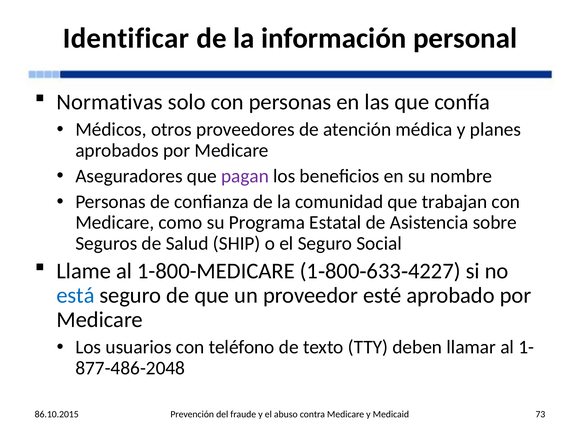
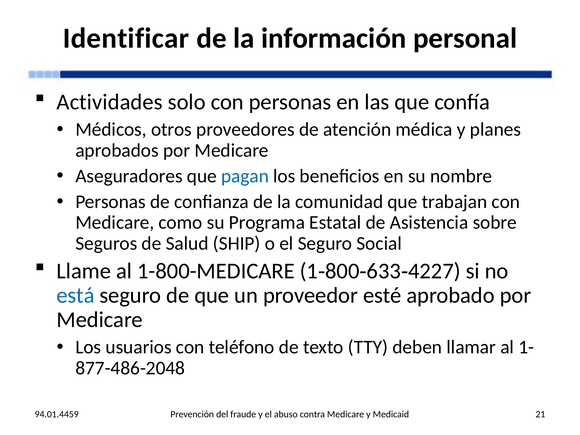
Normativas: Normativas -> Actividades (110, 102)
pagan colour: purple -> blue (245, 176)
86.10.2015: 86.10.2015 -> 94.01.4459 (57, 414)
73: 73 -> 21 (540, 414)
